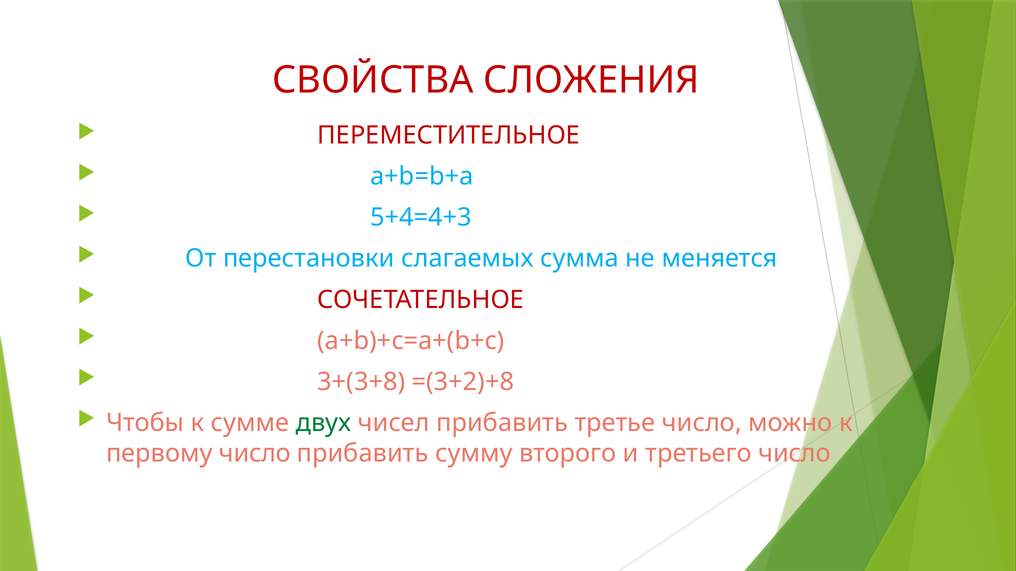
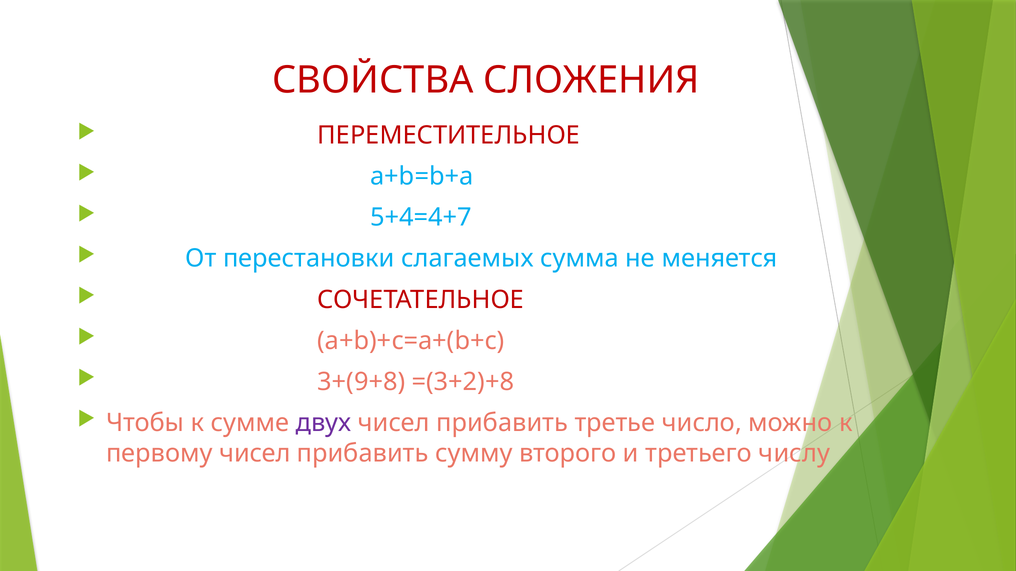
5+4=4+3: 5+4=4+3 -> 5+4=4+7 (421, 218)
3+(3+8: 3+(3+8 -> 3+(9+8 (361, 382)
двух colour: green -> purple (324, 423)
первому число: число -> чисел (255, 454)
третьего число: число -> числу (794, 454)
